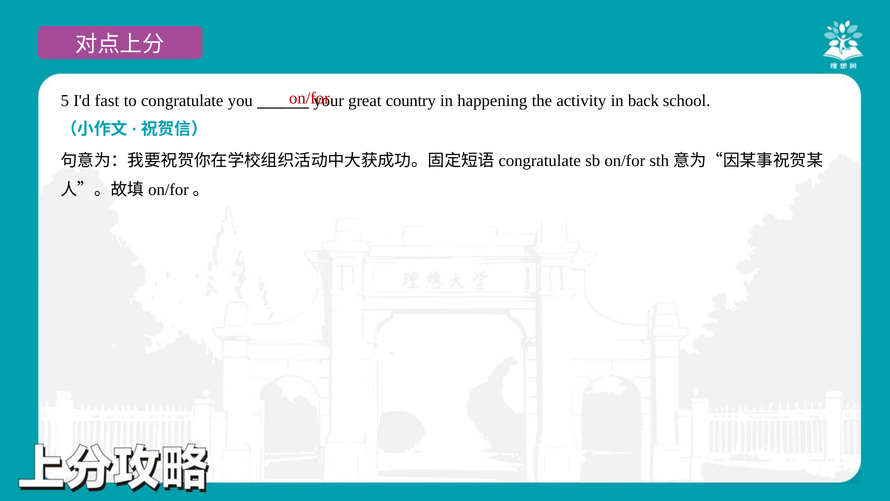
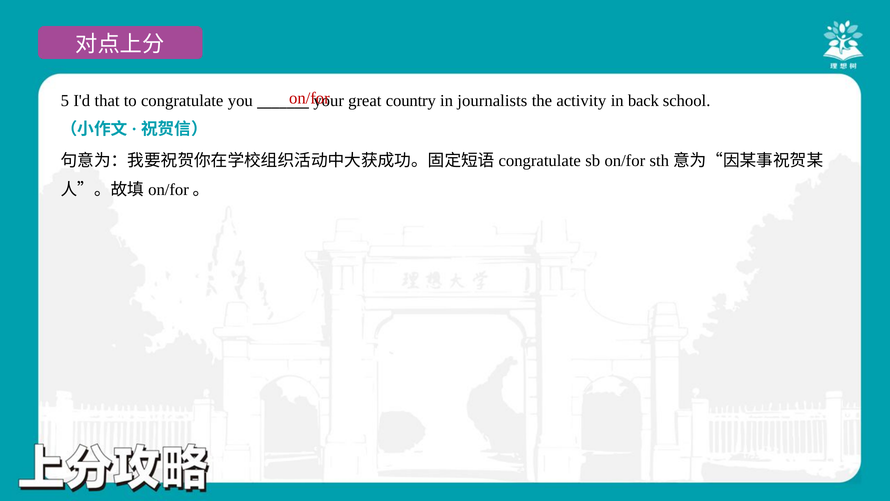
fast: fast -> that (107, 100)
happening: happening -> journalists (492, 100)
